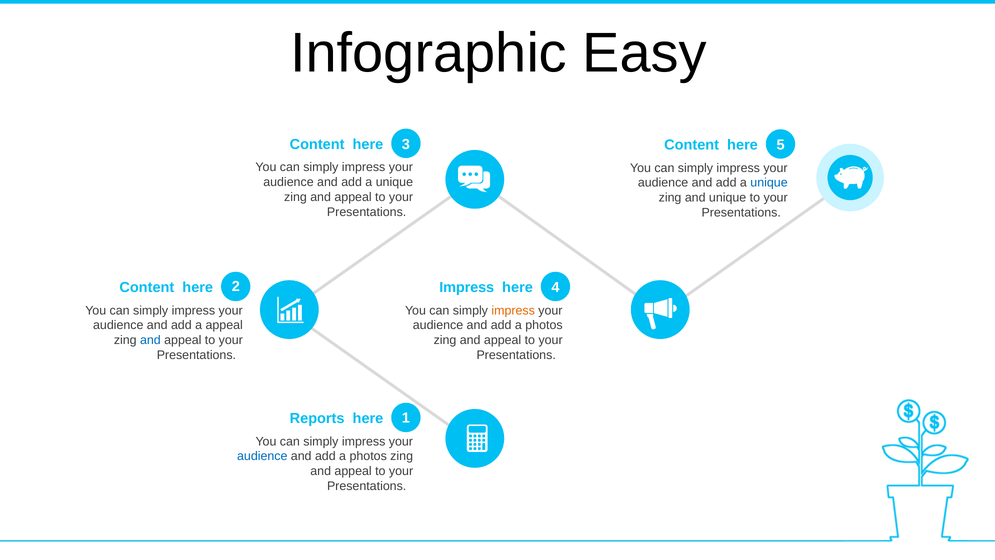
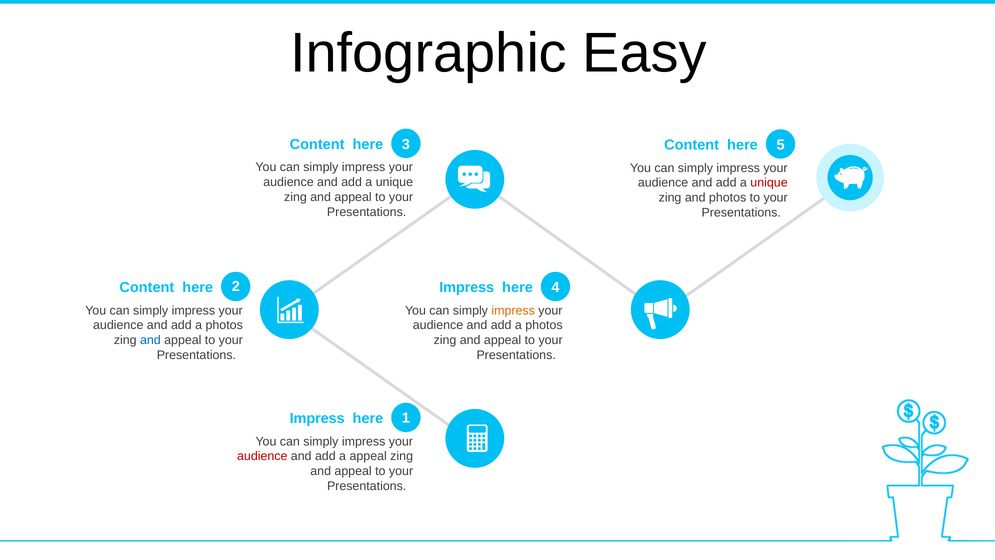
unique colour: blue -> red (769, 183)
and unique: unique -> photos (728, 198)
appeal: appeal -> photos (224, 325)
Reports: Reports -> Impress (317, 418)
audience colour: blue -> red (262, 456)
photos: photos -> appeal (368, 456)
